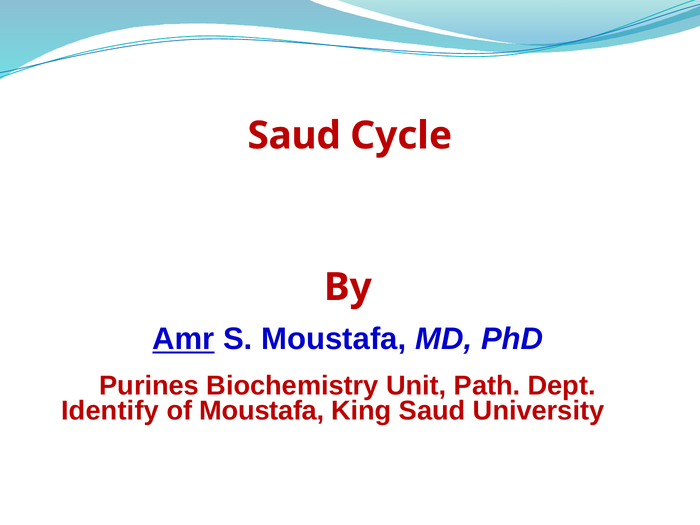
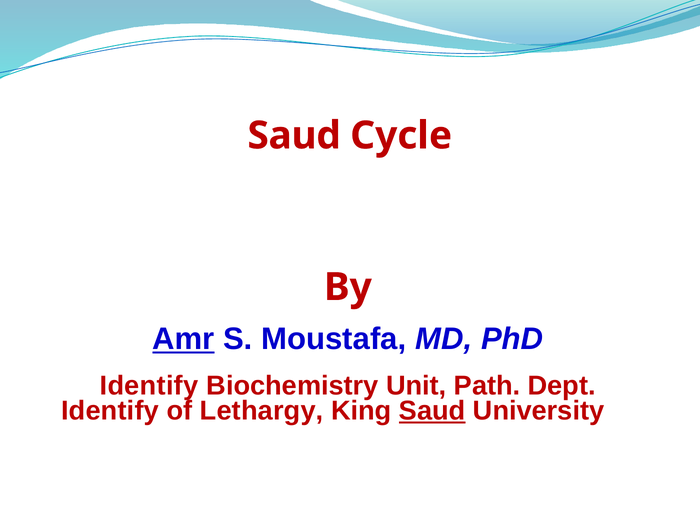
Purines: Purines -> Identify (149, 386)
of Moustafa: Moustafa -> Lethargy (262, 411)
Saud underline: none -> present (432, 411)
